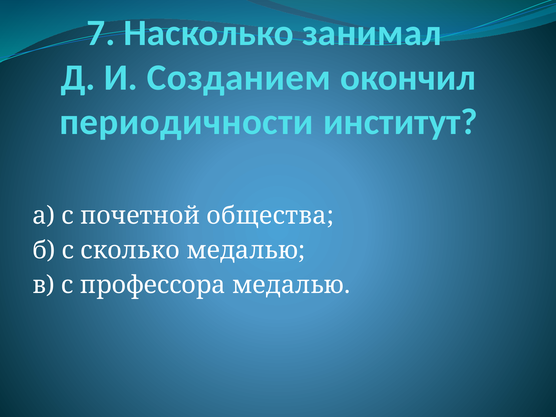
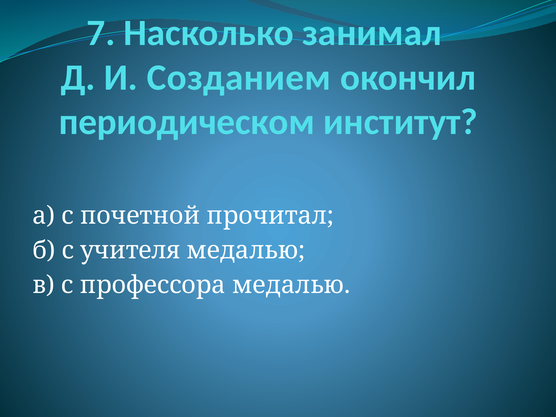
периодичности: периодичности -> периодическом (187, 122)
общества: общества -> прочитал (270, 216)
сколько: сколько -> учителя (130, 250)
